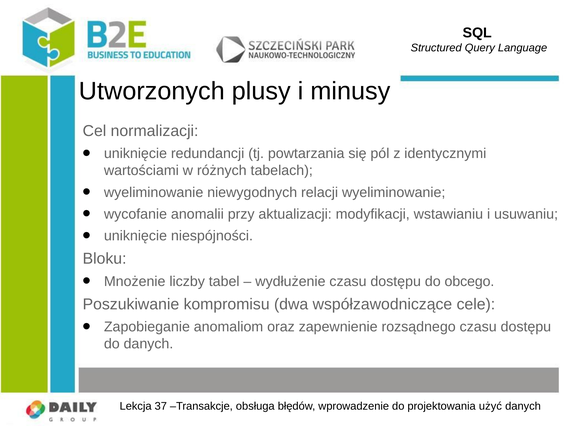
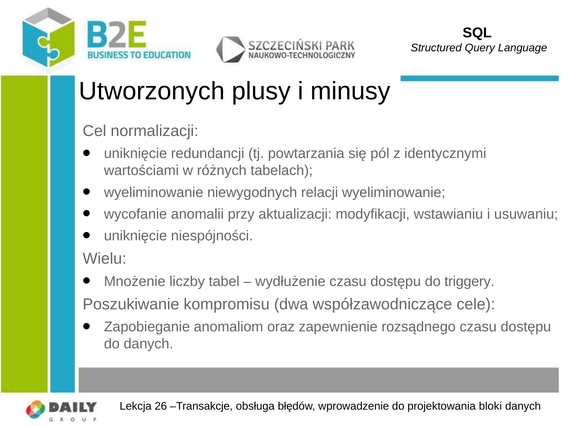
Bloku: Bloku -> Wielu (105, 259)
obcego: obcego -> triggery (469, 281)
37: 37 -> 26 (161, 406)
użyć: użyć -> bloki (490, 406)
